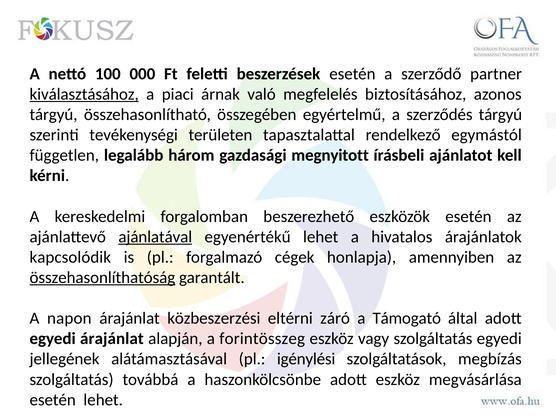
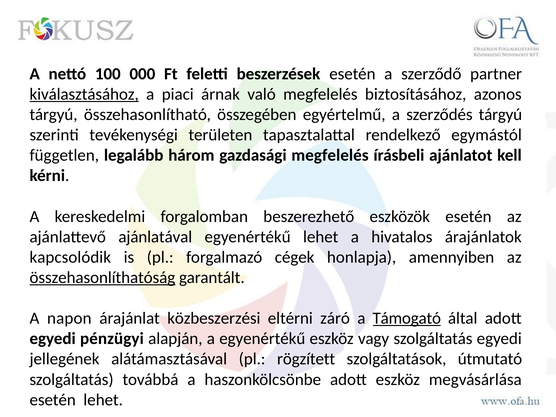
gazdasági megnyitott: megnyitott -> megfelelés (330, 155)
ajánlatával underline: present -> none (155, 237)
Támogató underline: none -> present (407, 318)
egyedi árajánlat: árajánlat -> pénzügyi (112, 339)
a forintösszeg: forintösszeg -> egyenértékű (262, 339)
igénylési: igénylési -> rögzített (306, 359)
megbízás: megbízás -> útmutató (490, 359)
